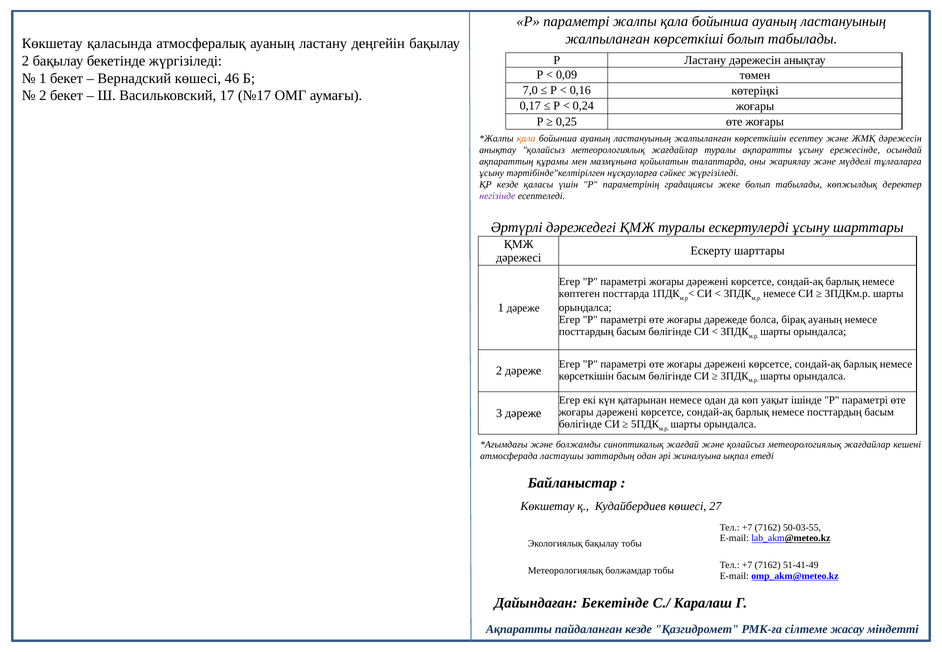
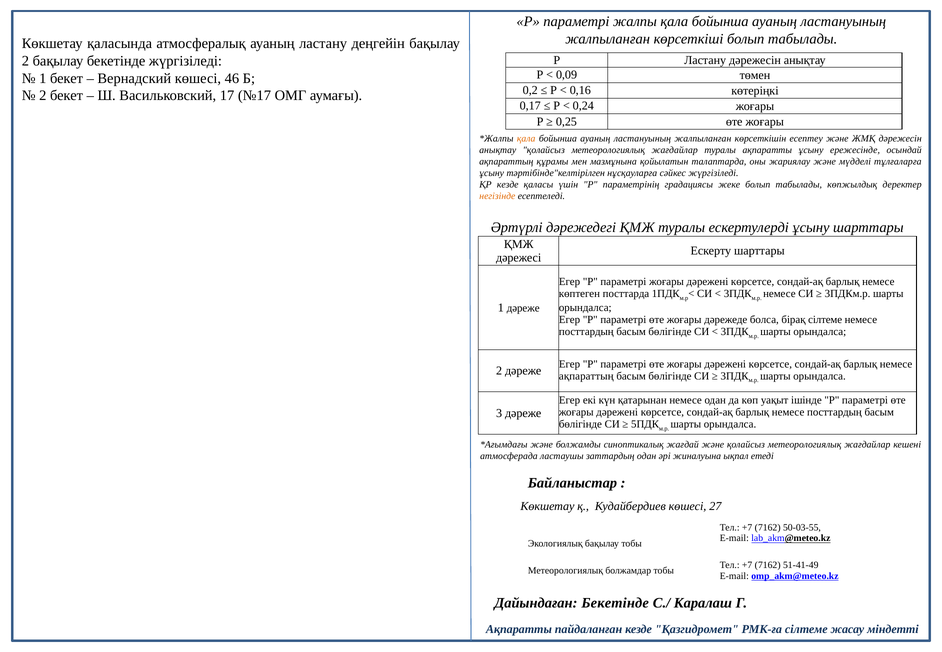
7,0: 7,0 -> 0,2 (530, 90)
негізінде colour: purple -> orange (497, 196)
бірақ ауаның: ауаның -> сілтеме (825, 320)
көрсеткішін: көрсеткішін -> ақпараттың (586, 376)
